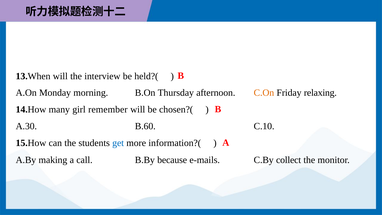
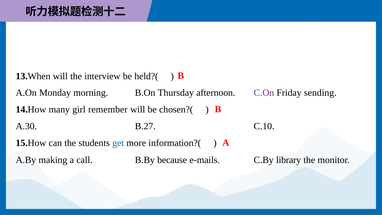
C.On colour: orange -> purple (264, 93)
relaxing: relaxing -> sending (320, 93)
B.60: B.60 -> B.27 (145, 126)
collect: collect -> library (289, 160)
